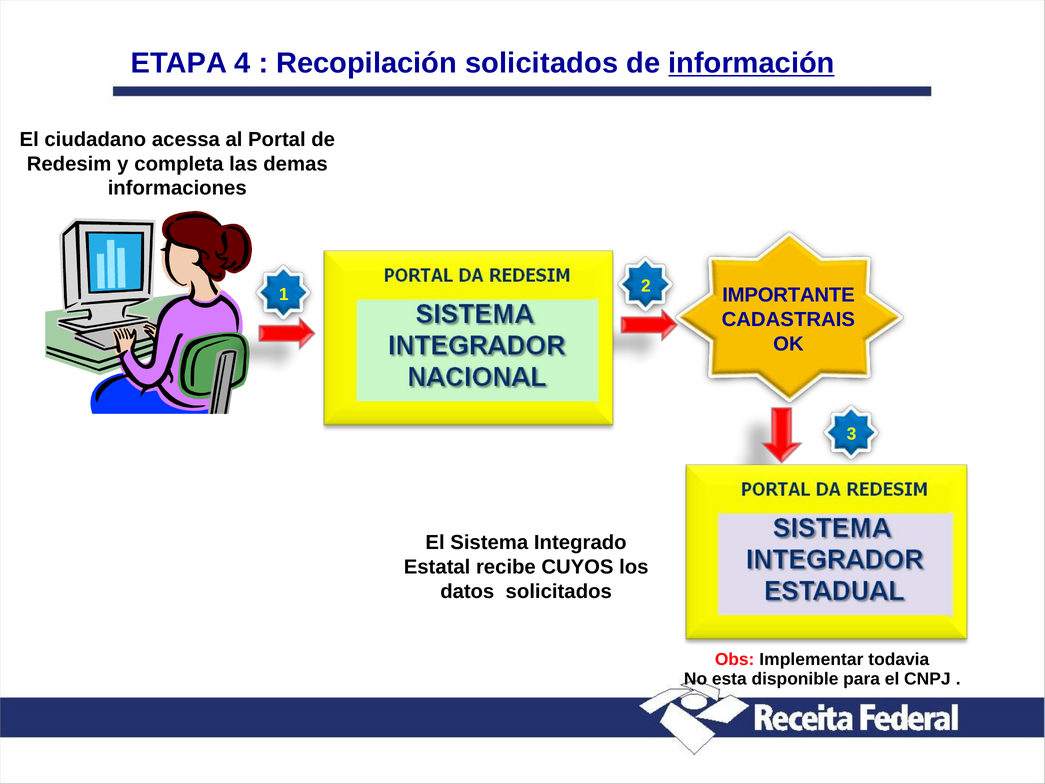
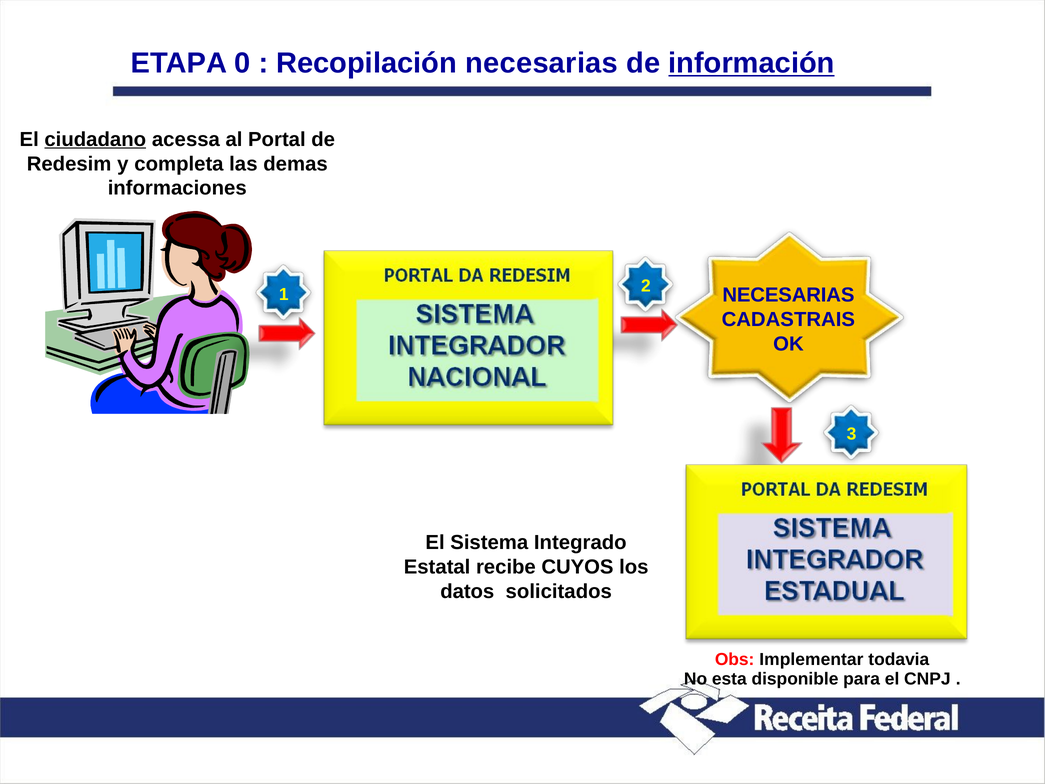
4: 4 -> 0 (242, 63)
Recopilación solicitados: solicitados -> necesarias (542, 63)
ciudadano underline: none -> present (95, 139)
2 IMPORTANTE: IMPORTANTE -> NECESARIAS (788, 295)
